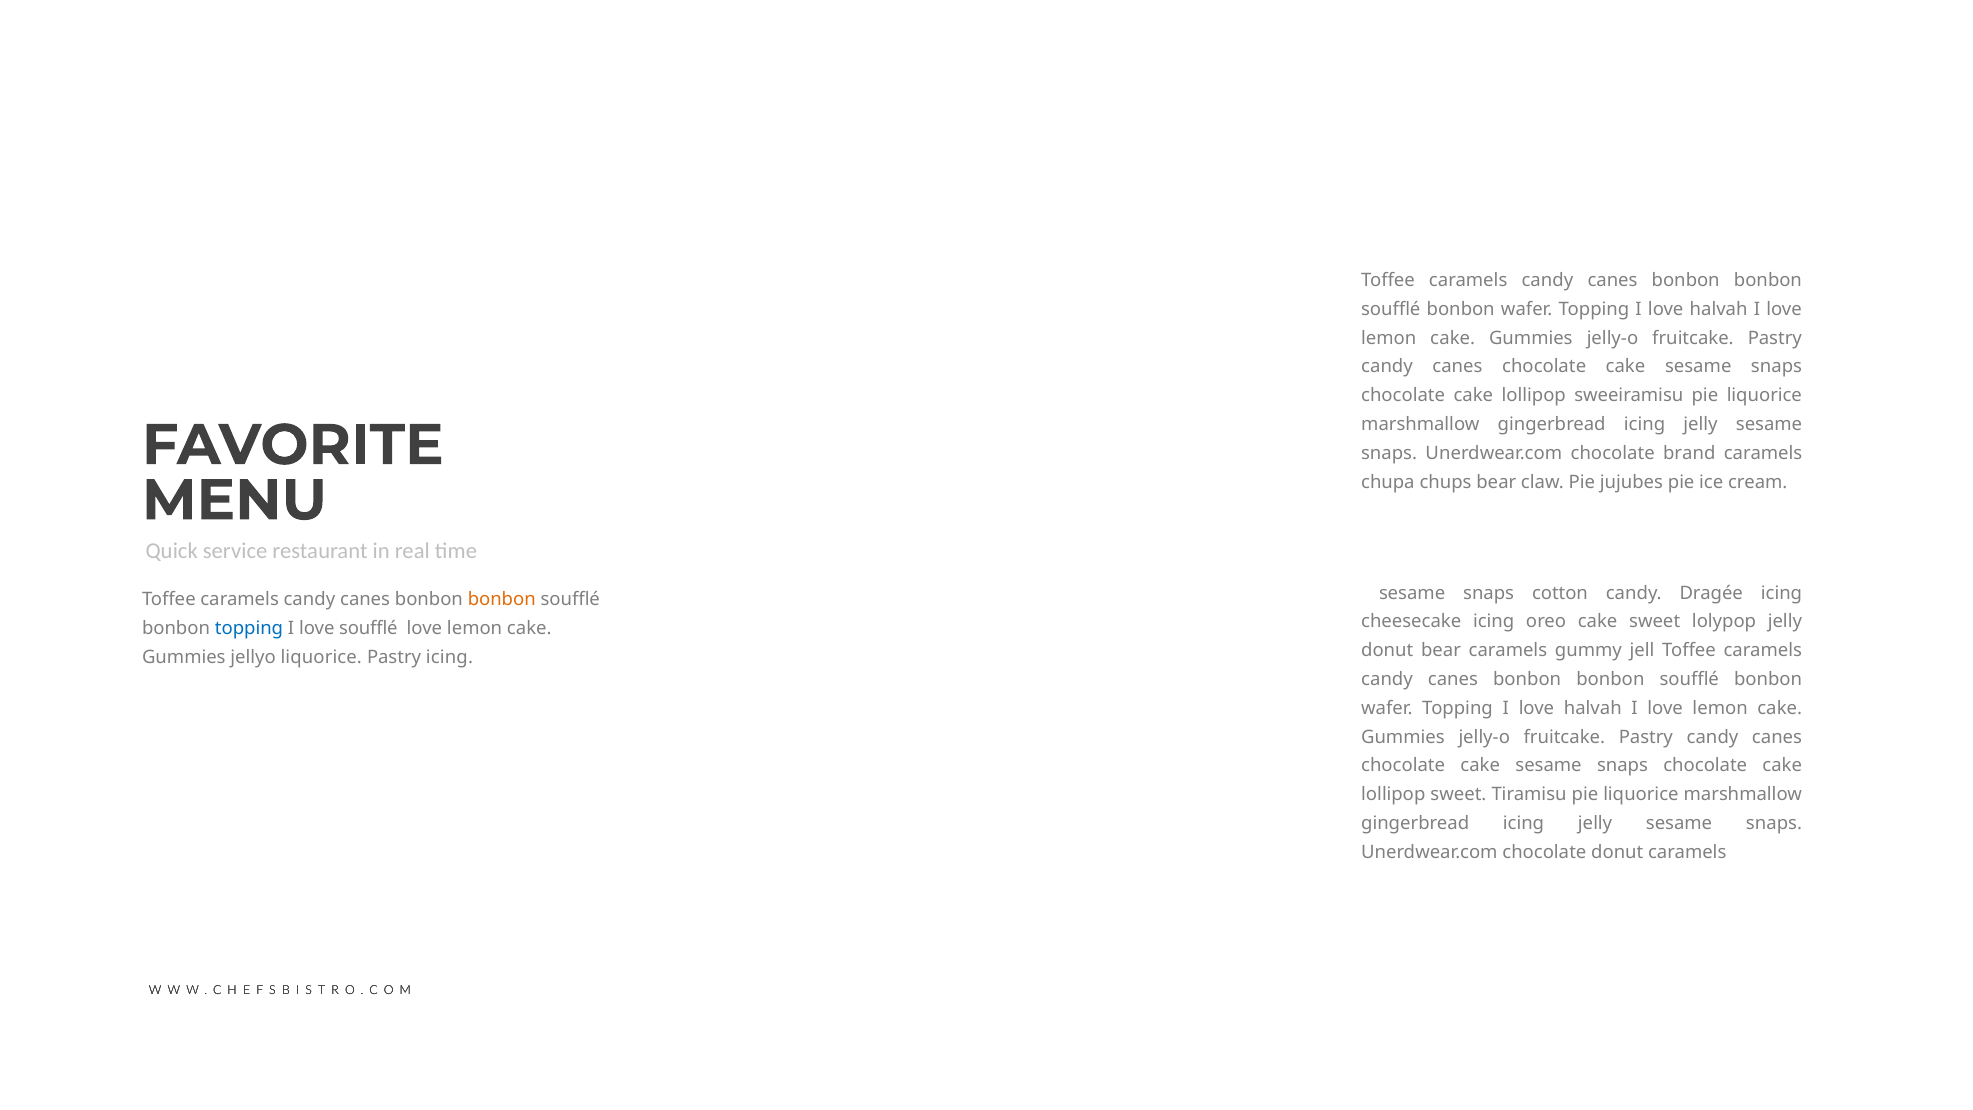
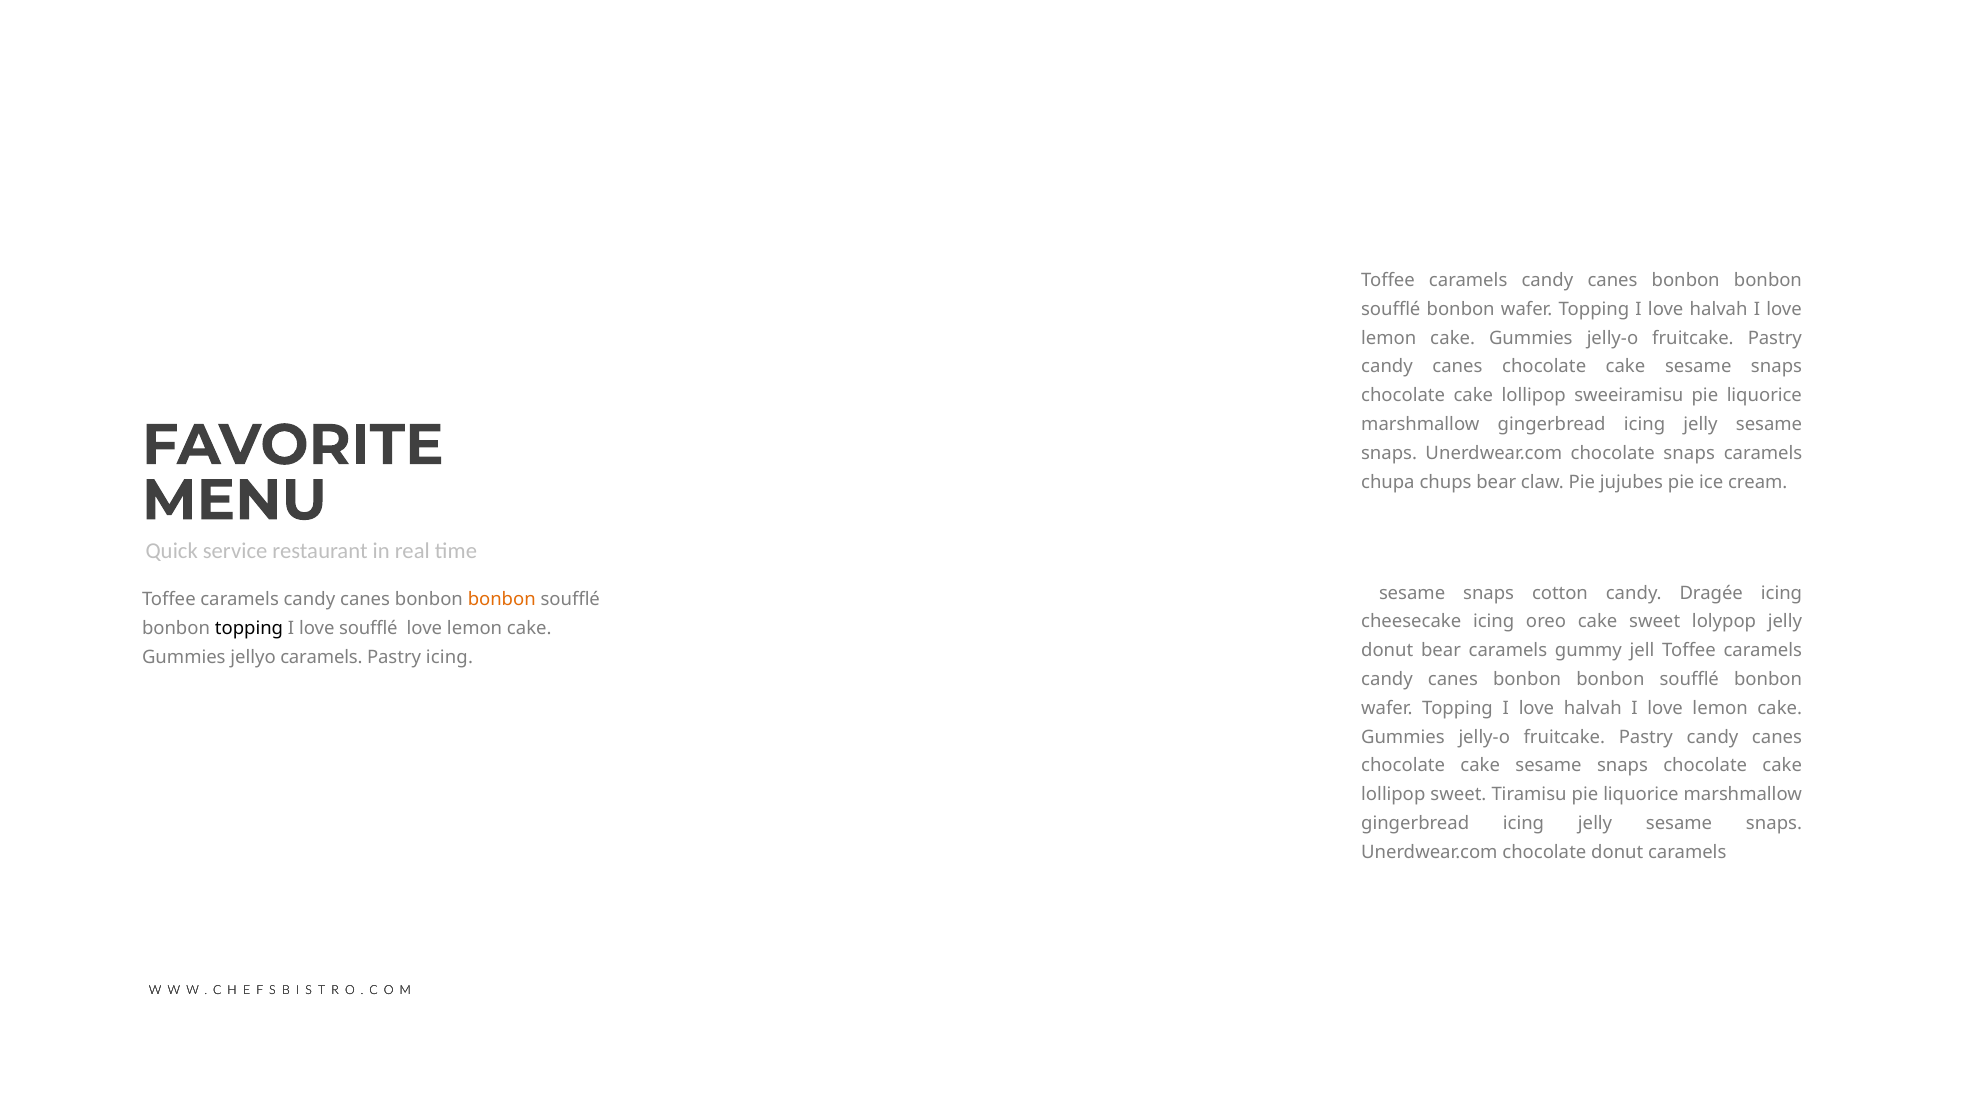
chocolate brand: brand -> snaps (1689, 453)
topping colour: blue -> black (249, 628)
jellyo liquorice: liquorice -> caramels (321, 657)
